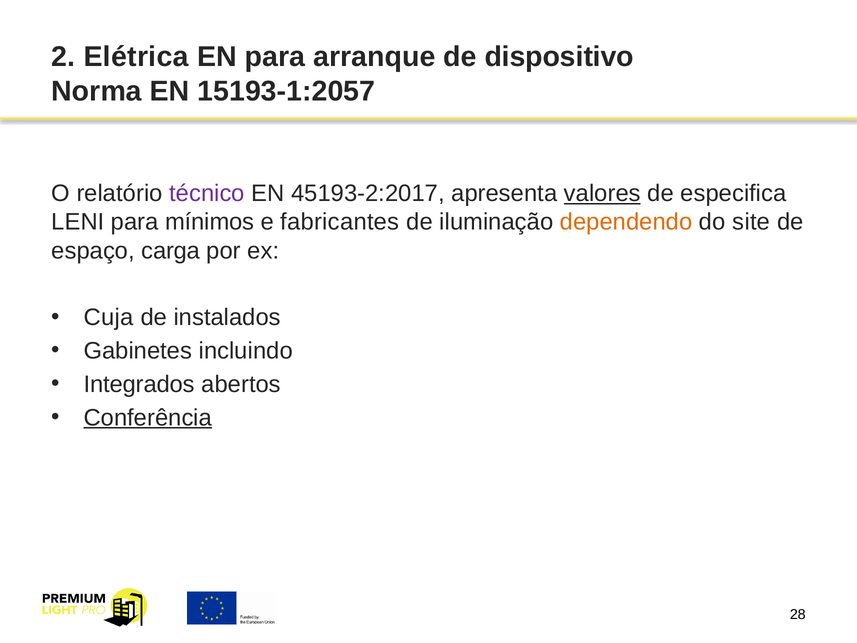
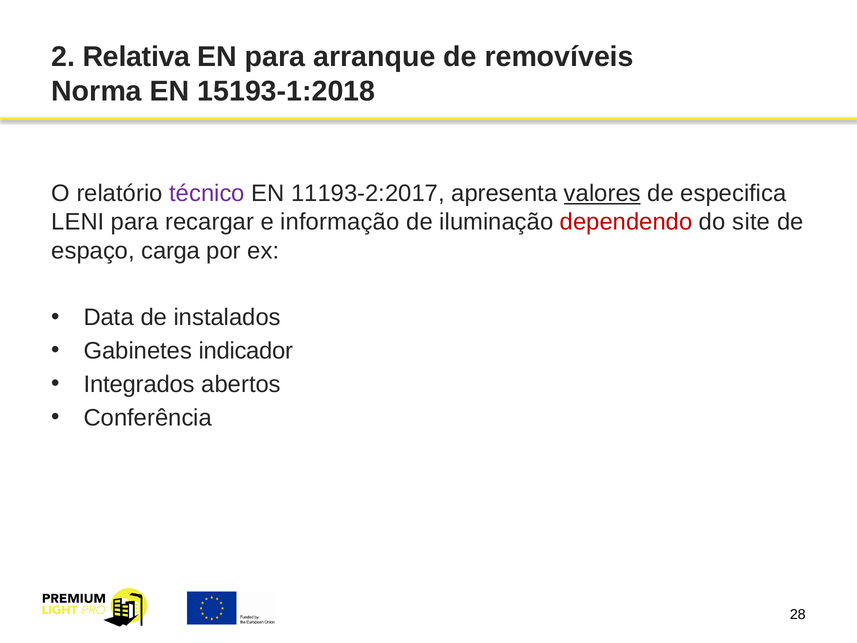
Elétrica: Elétrica -> Relativa (136, 57)
dispositivo: dispositivo -> removíveis (559, 57)
15193-1:2057: 15193-1:2057 -> 15193-1:2018 (286, 91)
45193-2:2017: 45193-2:2017 -> 11193-2:2017 (368, 193)
mínimos: mínimos -> recargar (210, 222)
fabricantes: fabricantes -> informação (340, 222)
dependendo colour: orange -> red (626, 222)
Cuja: Cuja -> Data (109, 317)
incluindo: incluindo -> indicador (246, 351)
Conferência underline: present -> none (148, 418)
